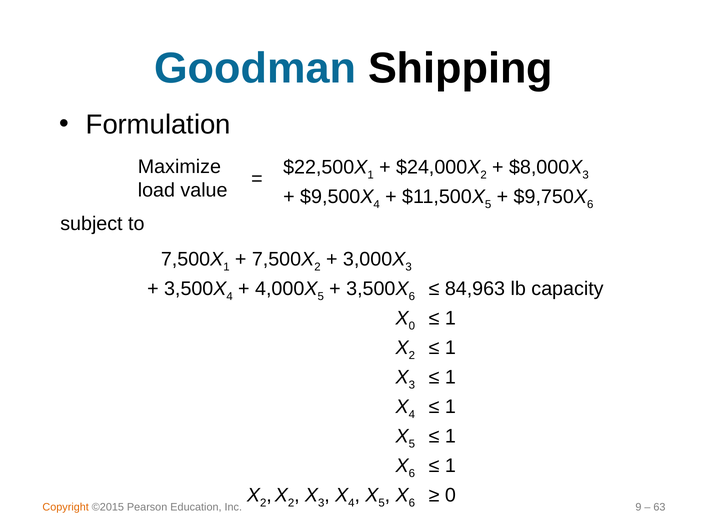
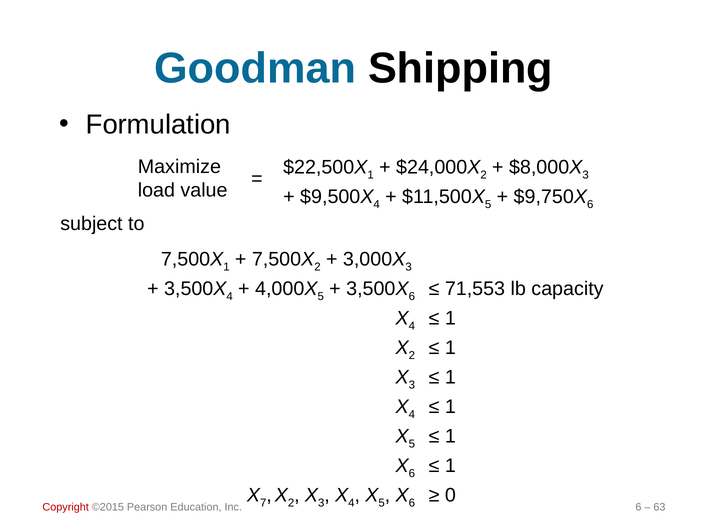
84,963: 84,963 -> 71,553 (475, 289)
0: 0 -> 4 (412, 326)
2: 2 -> 7 (263, 503)
Copyright colour: orange -> red (66, 507)
Inc 9: 9 -> 6 (638, 507)
